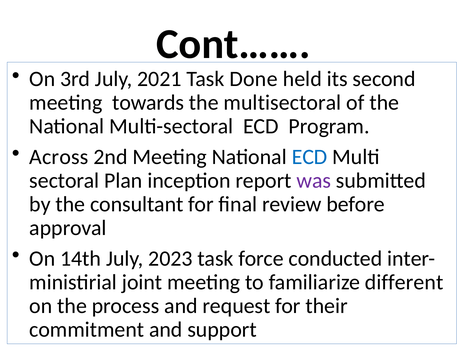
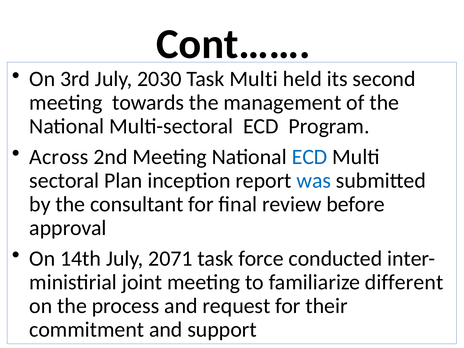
2021: 2021 -> 2030 (159, 79)
Task Done: Done -> Multi (254, 79)
multisectoral: multisectoral -> management (282, 103)
was colour: purple -> blue (314, 181)
2023: 2023 -> 2071 (170, 258)
